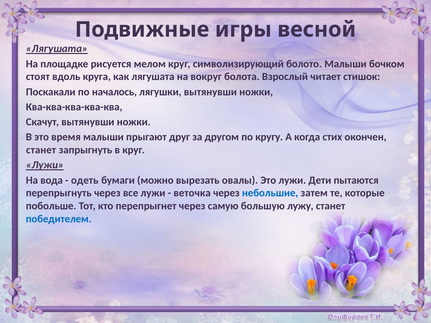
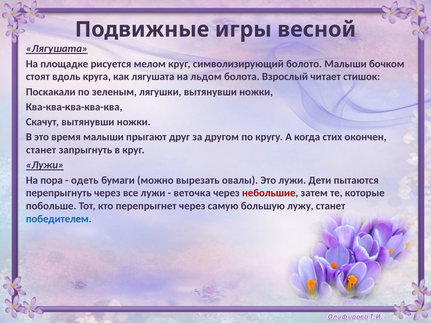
вокруг: вокруг -> льдом (206, 77)
началось: началось -> зеленым (114, 92)
вода: вода -> пора (52, 180)
небольшие colour: blue -> red (270, 193)
